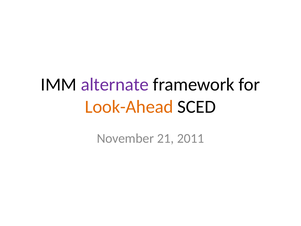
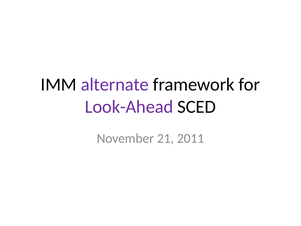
Look-Ahead colour: orange -> purple (129, 107)
